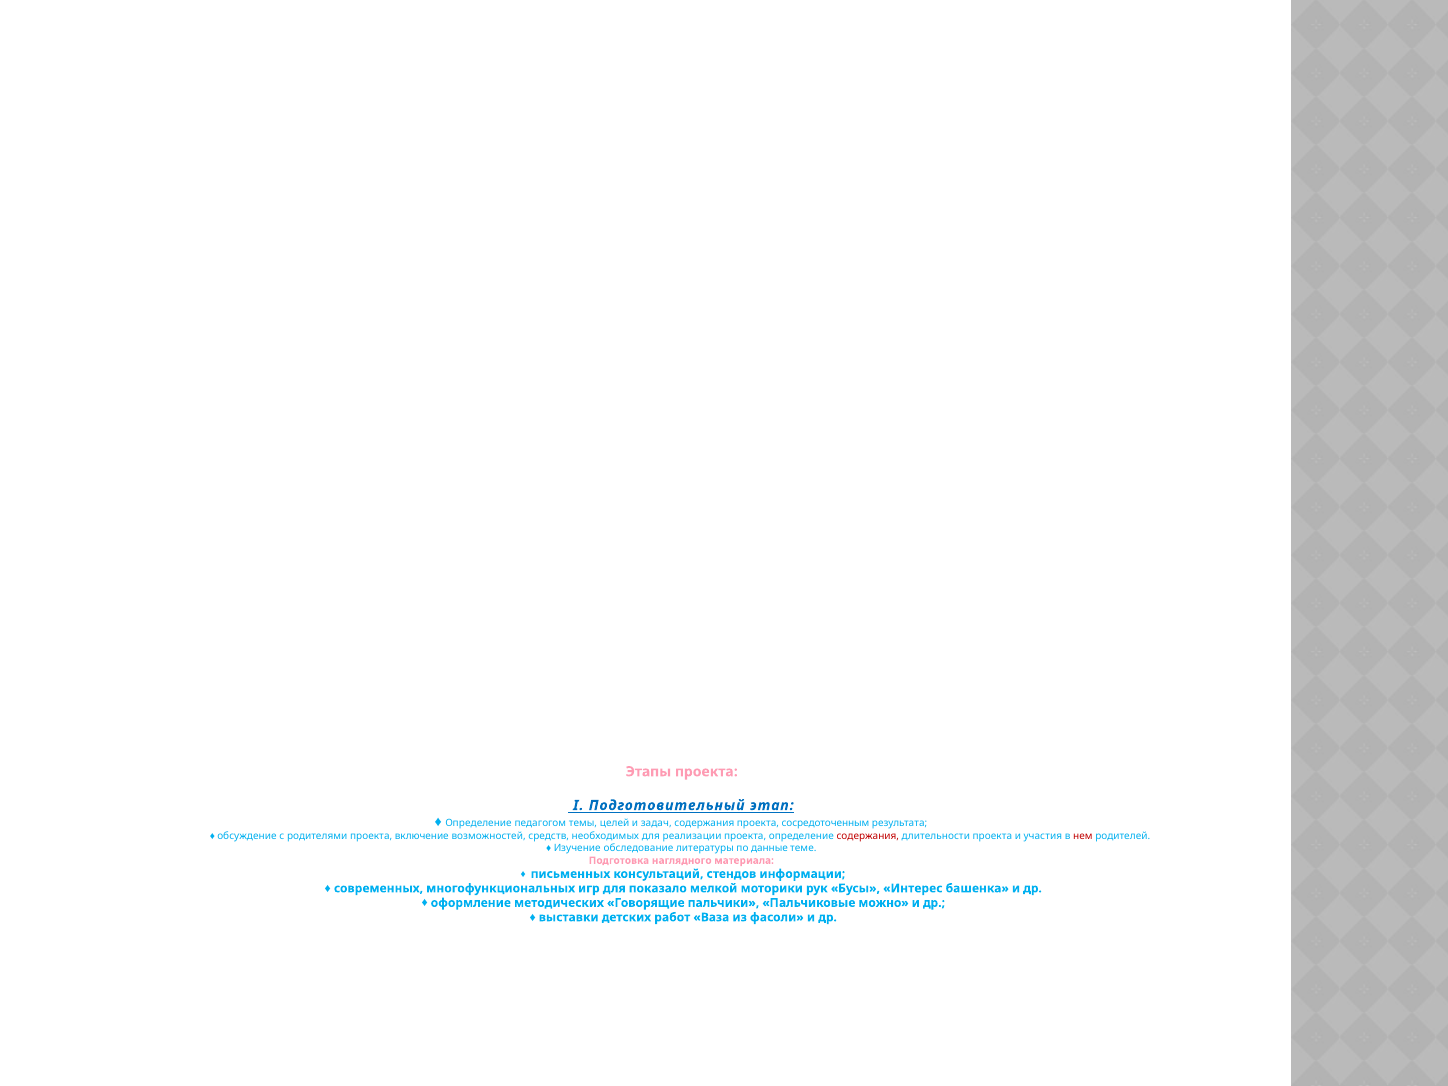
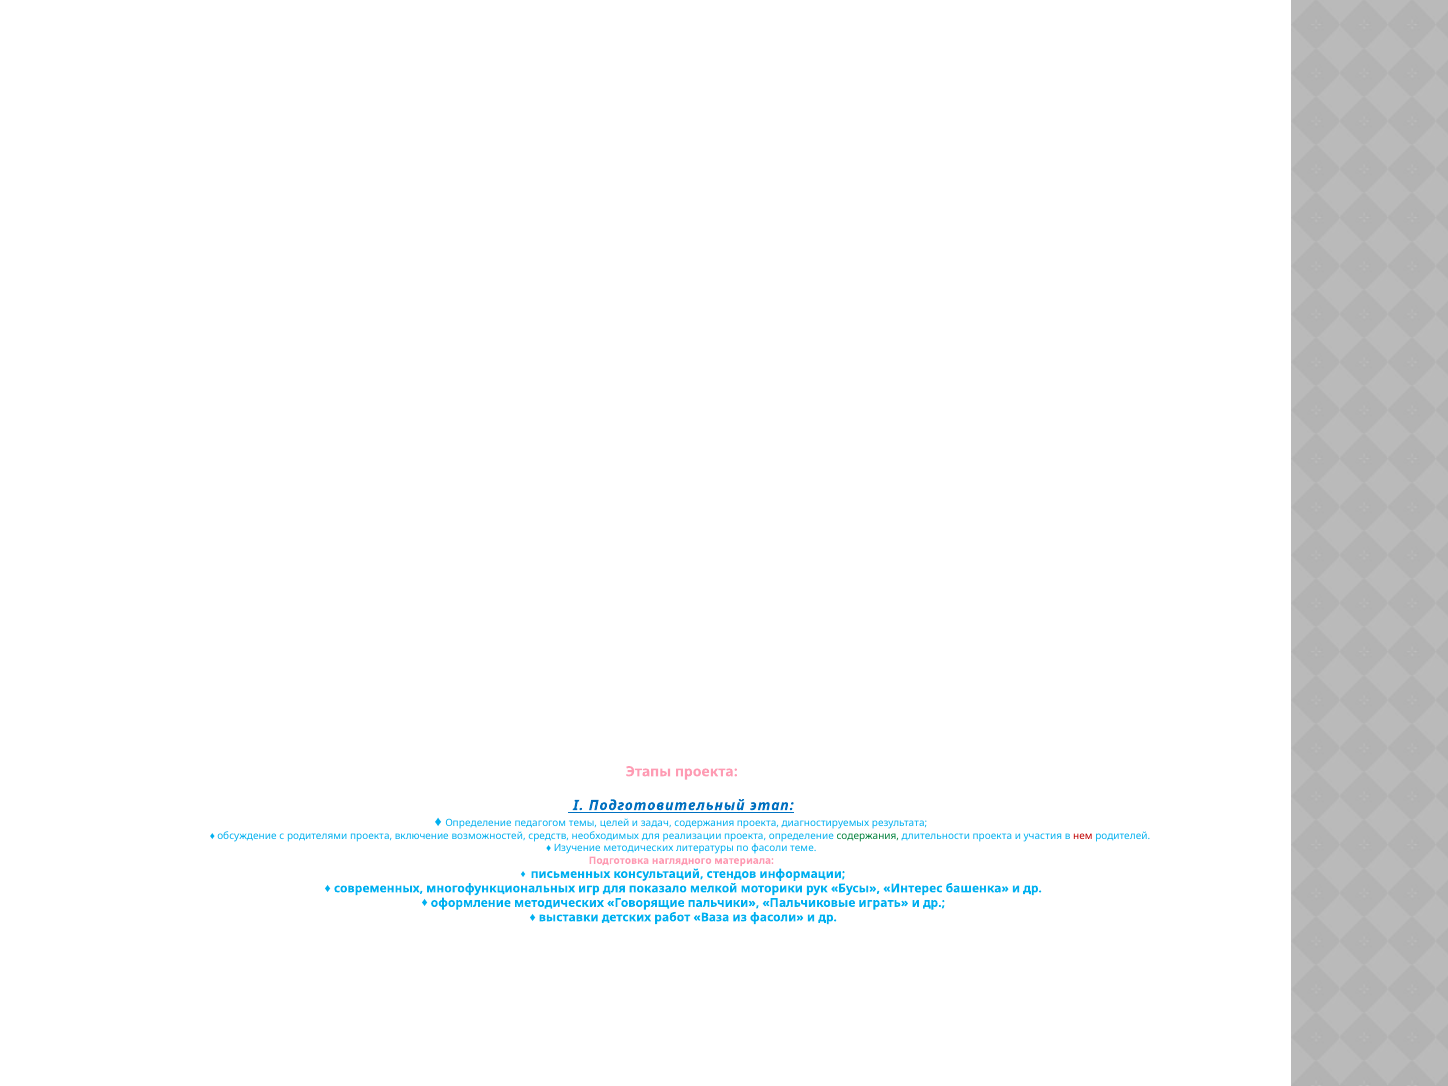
сосредоточенным: сосредоточенным -> диагностируемых (825, 824)
содержания colour: red -> green (868, 836)
Изучение обследование: обследование -> методических (639, 848)
по данные: данные -> фасоли (769, 848)
можно: можно -> играть (883, 903)
